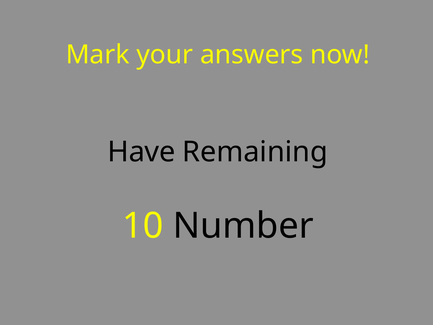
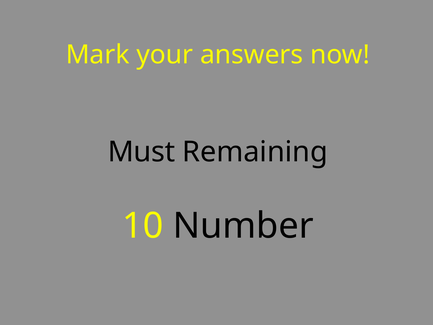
Have: Have -> Must (141, 152)
